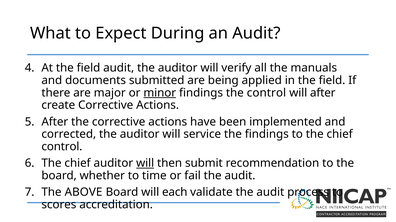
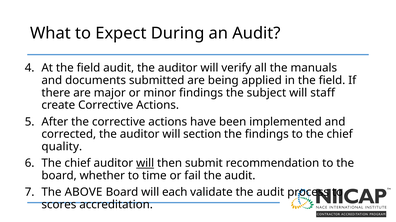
minor underline: present -> none (160, 93)
the control: control -> subject (266, 93)
will after: after -> staff (323, 93)
service: service -> section (202, 135)
control: control -> quality (62, 147)
